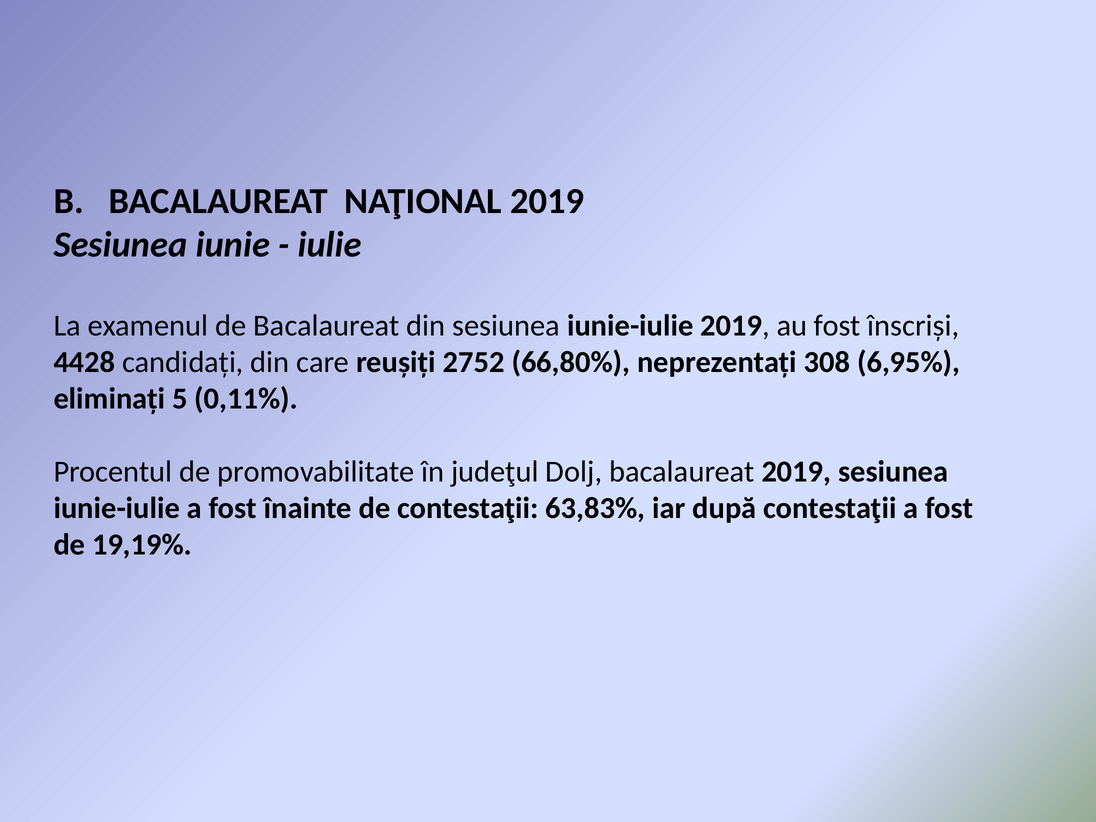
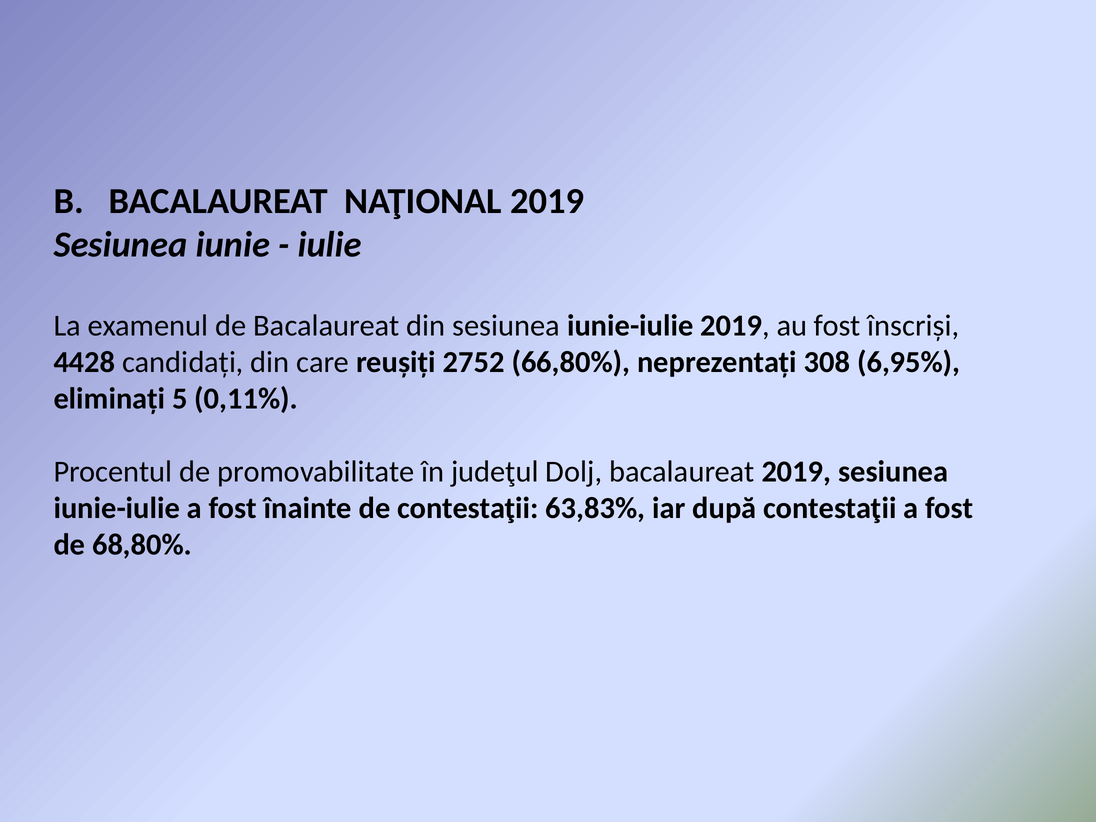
19,19%: 19,19% -> 68,80% (142, 545)
